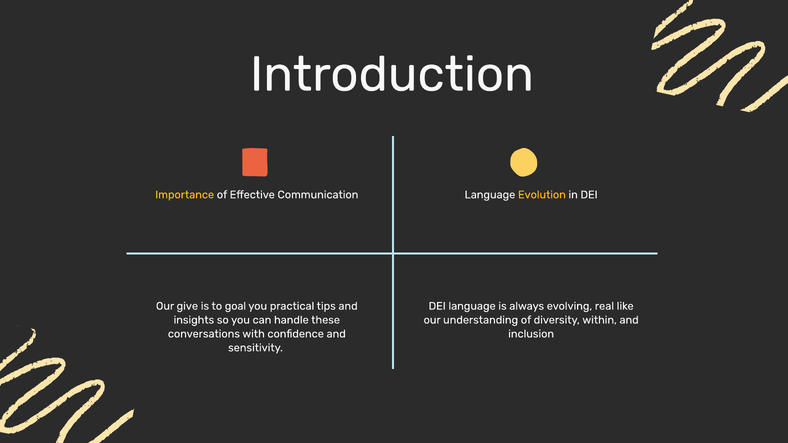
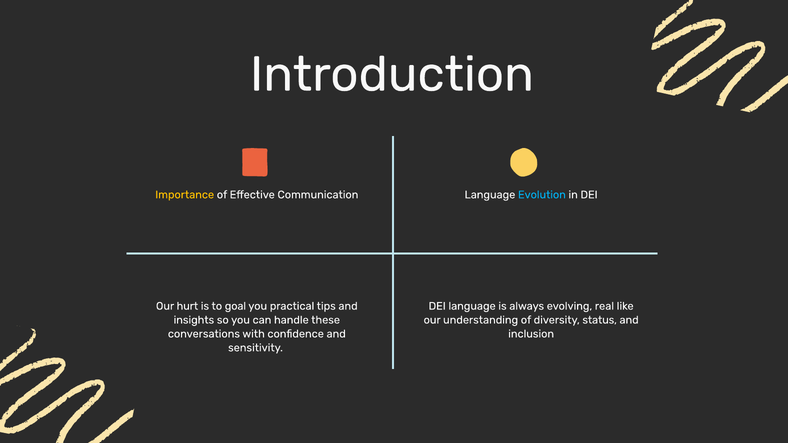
Evolution colour: yellow -> light blue (542, 195)
give: give -> hurt (187, 306)
within: within -> status (600, 320)
